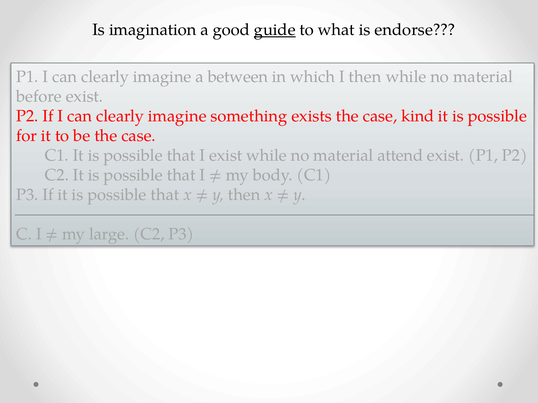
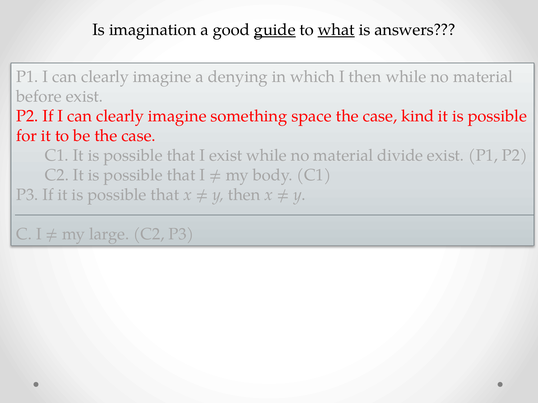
what underline: none -> present (336, 30)
endorse: endorse -> answers (415, 30)
between: between -> denying (238, 77)
exists: exists -> space (312, 116)
attend: attend -> divide (400, 156)
